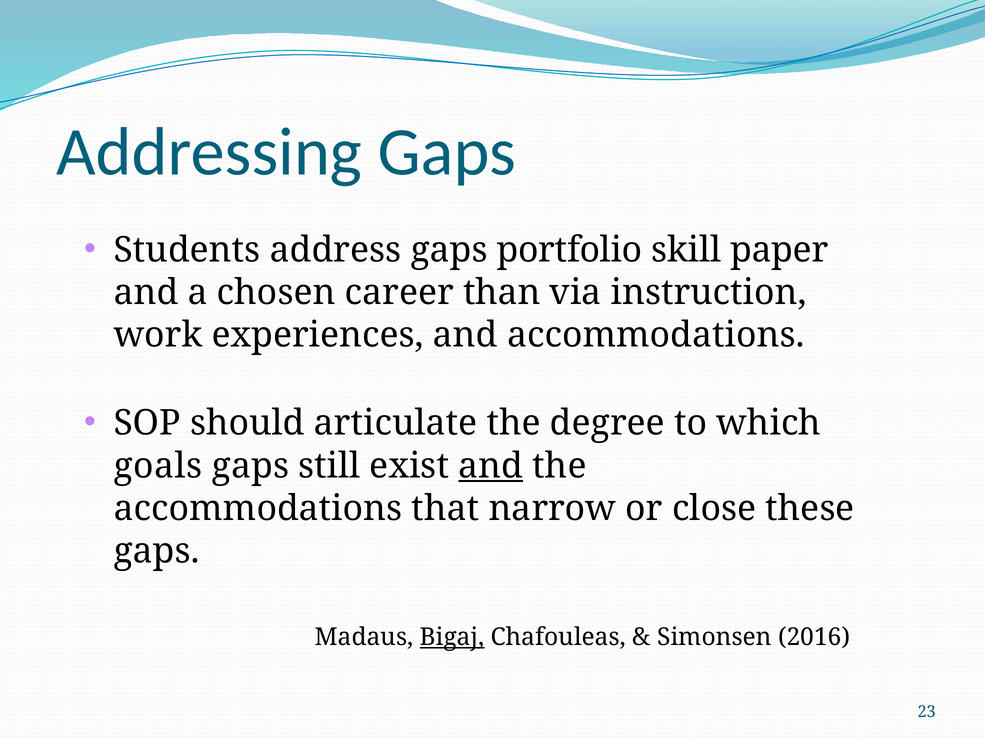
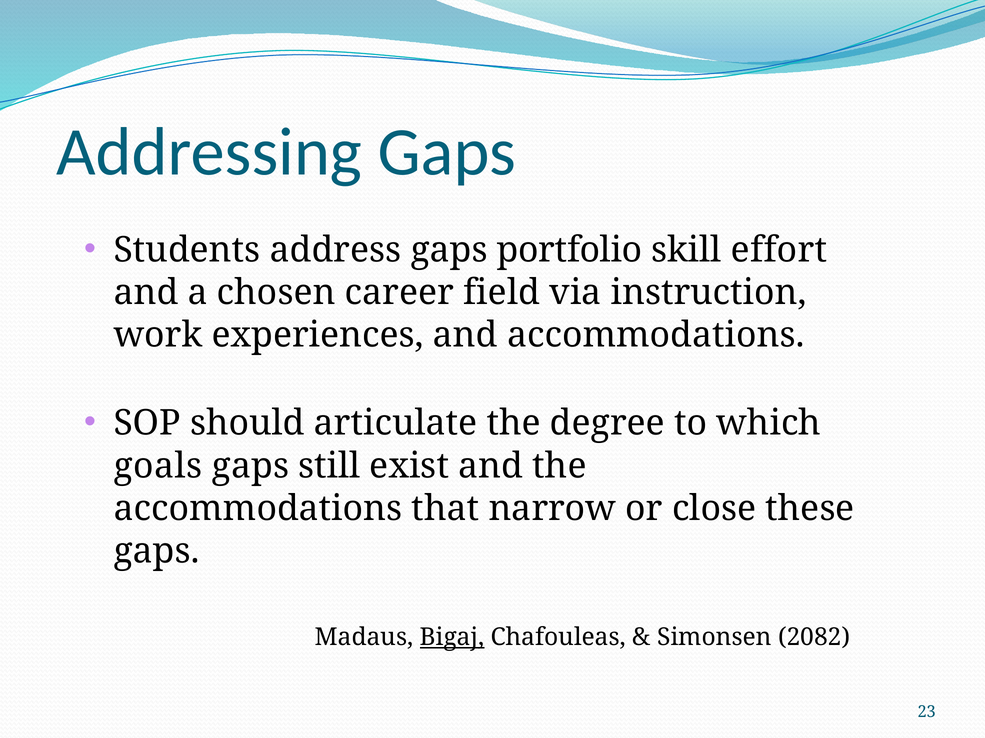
paper: paper -> effort (779, 250)
than: than -> field (502, 293)
and underline: present -> none (491, 466)
2016: 2016 -> 2082 (814, 638)
